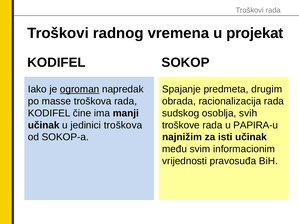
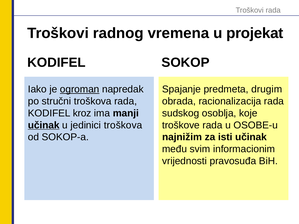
masse: masse -> stručni (56, 101)
čine: čine -> kroz (82, 113)
svih: svih -> koje (248, 113)
učinak underline: none -> present (44, 125)
PAPIRA-u: PAPIRA-u -> OSOBE-u (256, 125)
